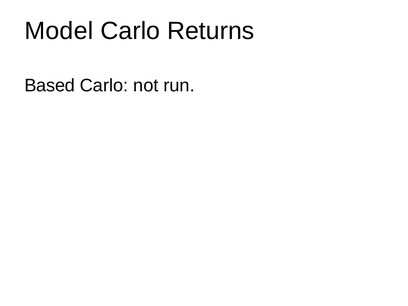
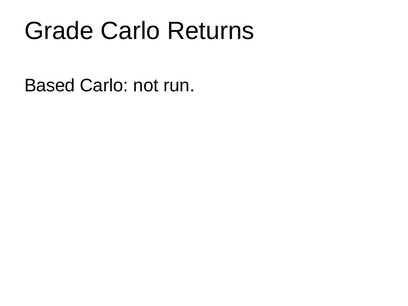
Model: Model -> Grade (59, 31)
